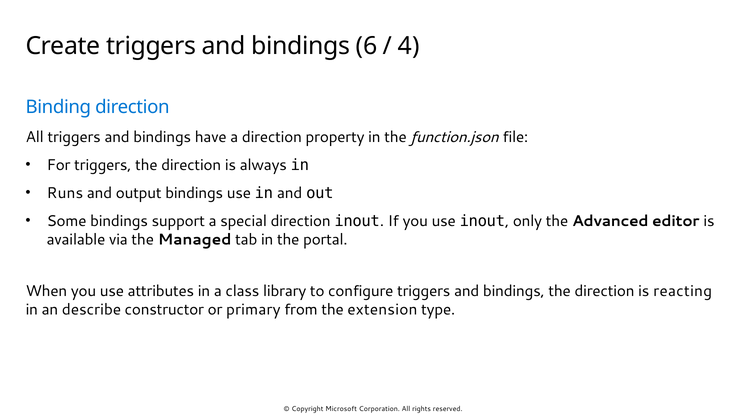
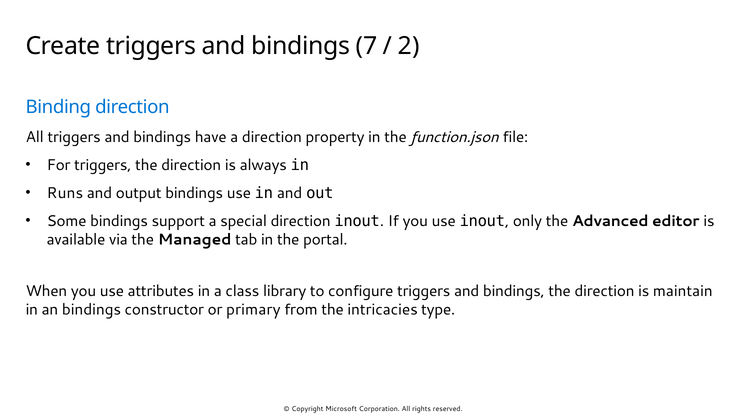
6: 6 -> 7 (367, 46)
4: 4 -> 2 (409, 46)
reacting: reacting -> maintain (683, 291)
an describe: describe -> bindings (92, 310)
extension: extension -> intricacies (383, 310)
